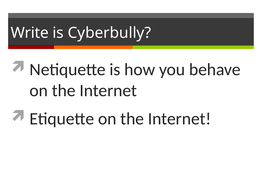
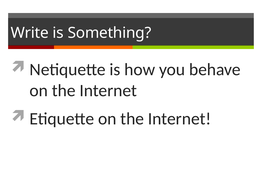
Cyberbully: Cyberbully -> Something (109, 33)
